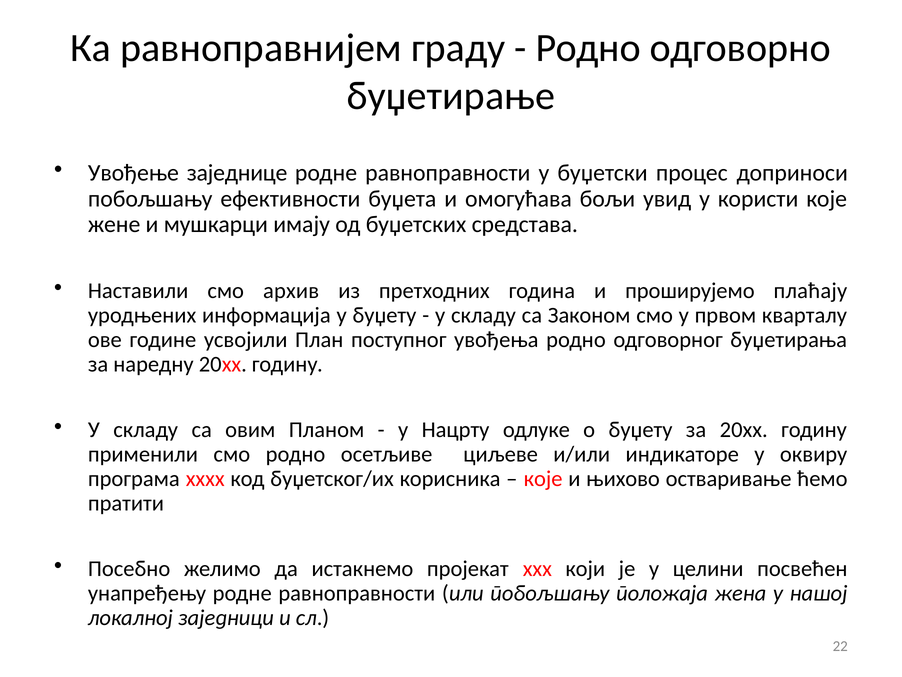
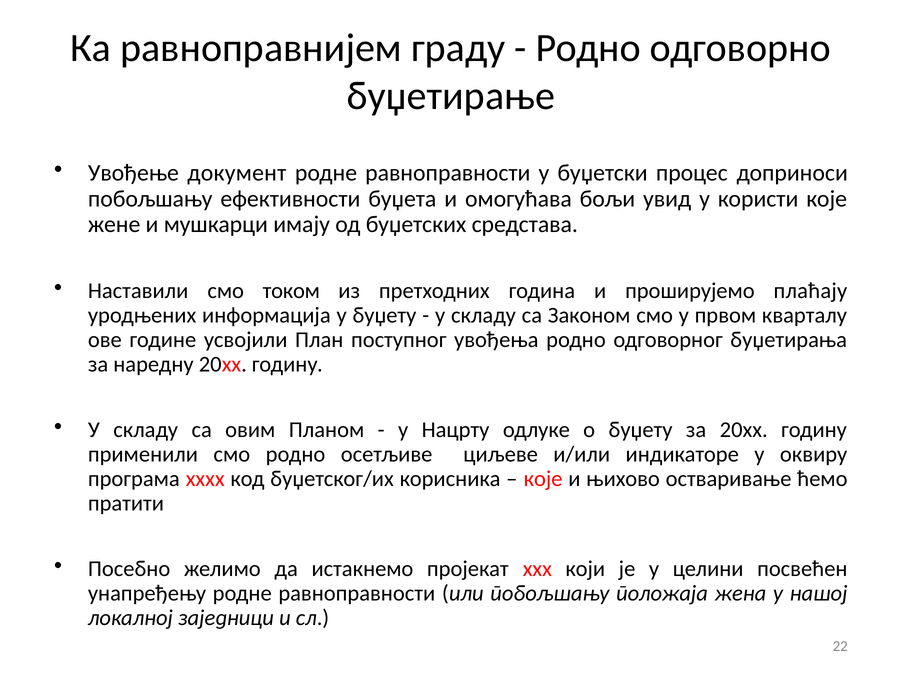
заједнице: заједнице -> документ (237, 173)
архив: архив -> током (291, 291)
